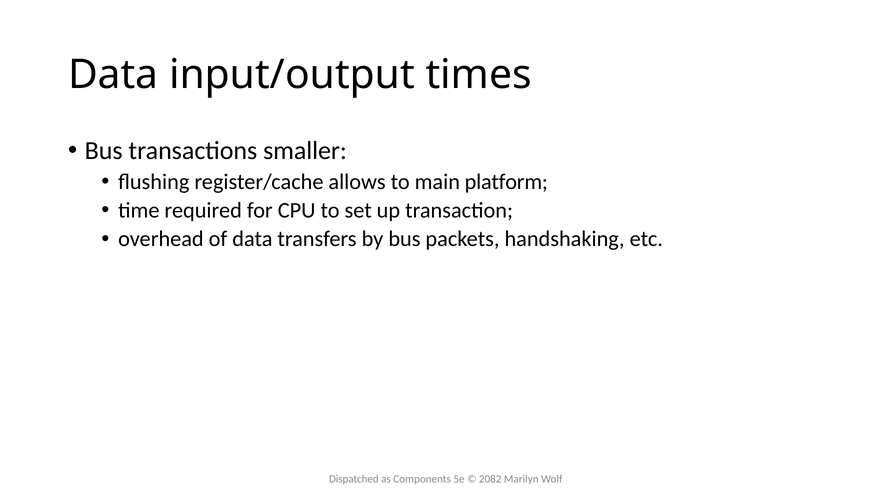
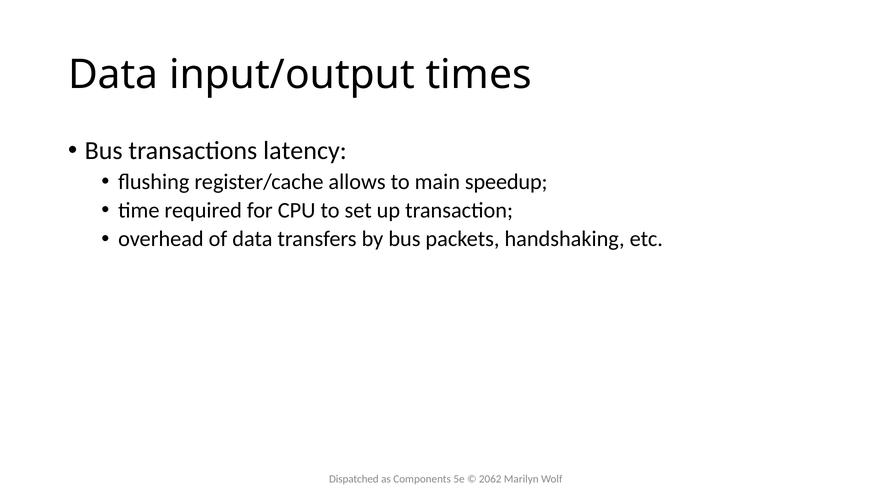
smaller: smaller -> latency (305, 151)
platform: platform -> speedup (506, 182)
2082: 2082 -> 2062 (490, 479)
